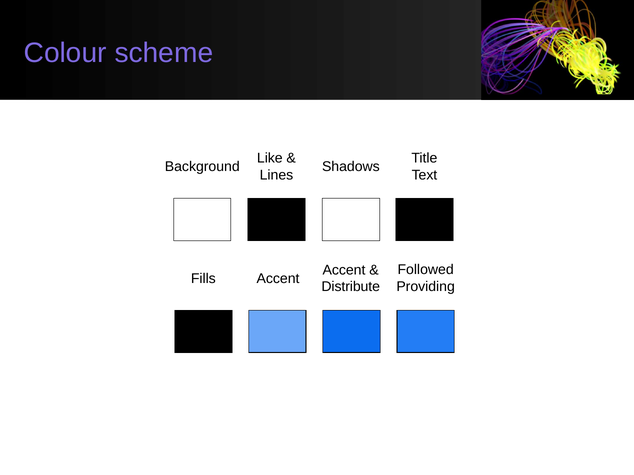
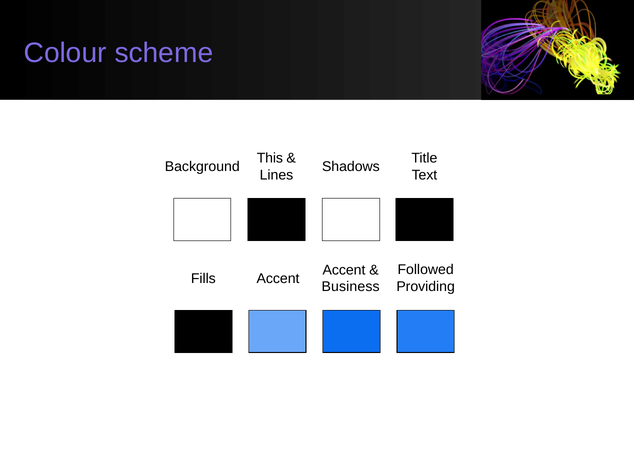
Like: Like -> This (270, 158)
Distribute: Distribute -> Business (351, 287)
